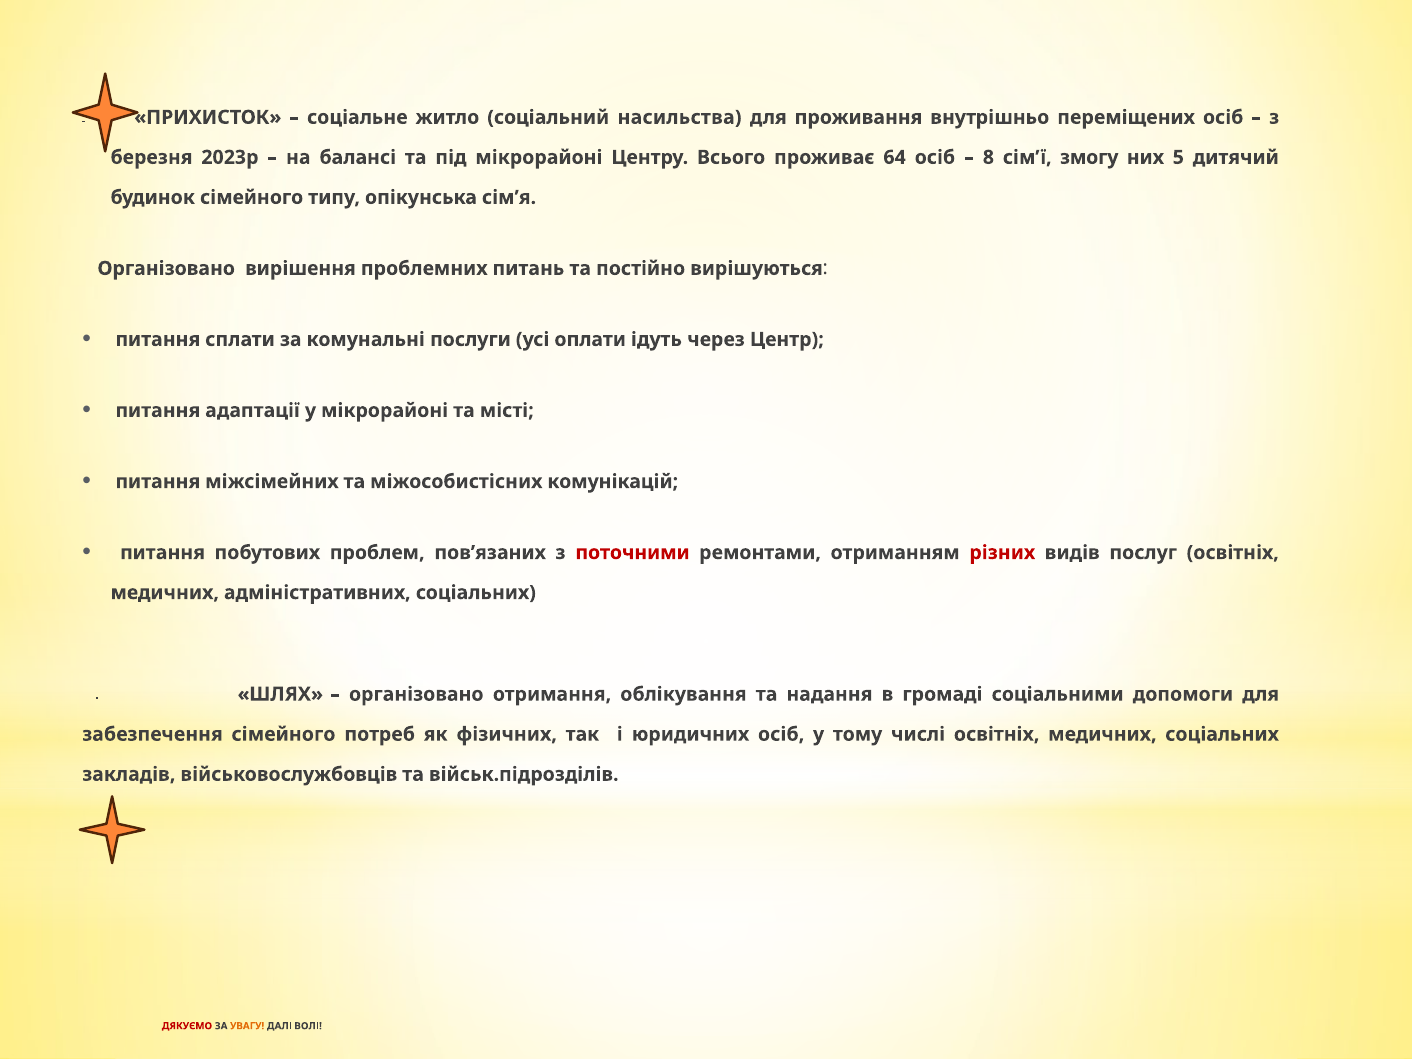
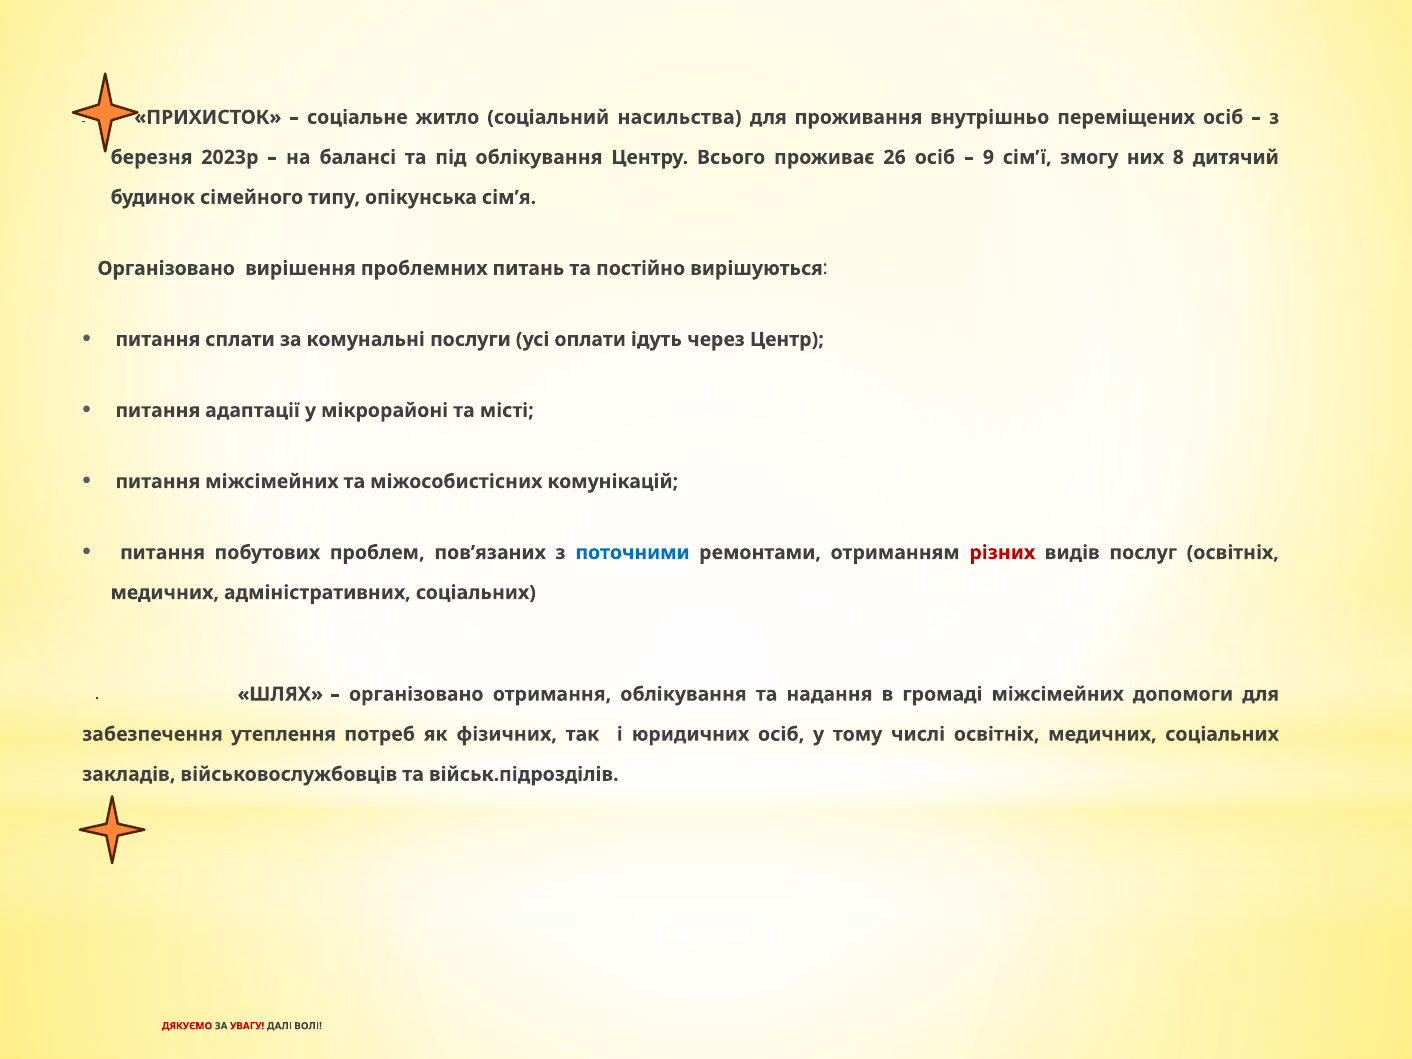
під мікрорайоні: мікрорайоні -> облікування (539, 157)
64: 64 -> 26 (895, 157)
8: 8 -> 9 (988, 157)
5: 5 -> 8 (1178, 157)
поточними colour: red -> blue (633, 553)
громаді соціальними: соціальними -> міжсімейних (1058, 694)
забезпечення сімейного: сімейного -> утеплення (284, 734)
УВАГУ colour: orange -> red (247, 1026)
